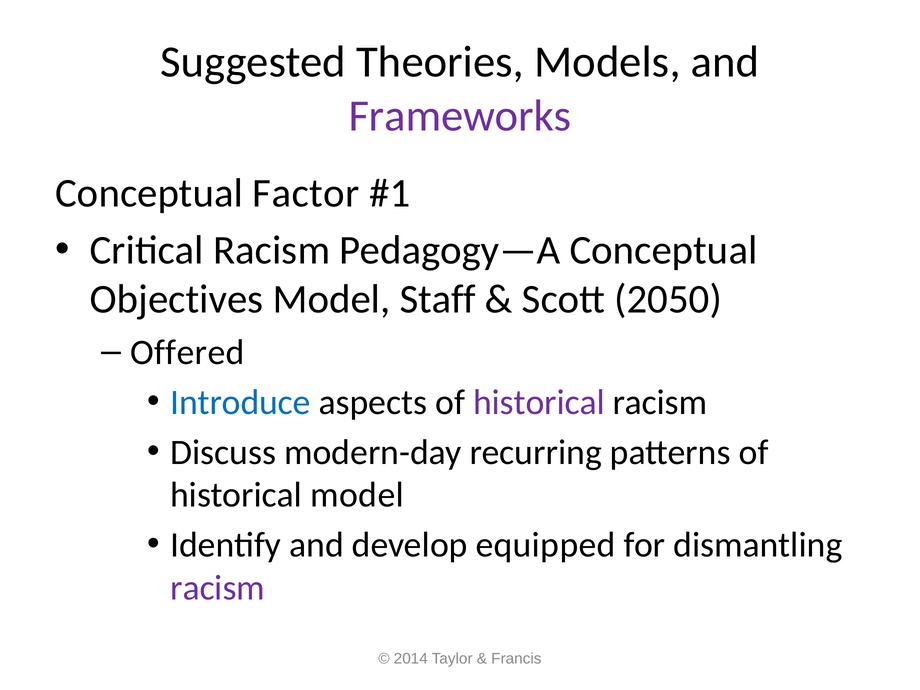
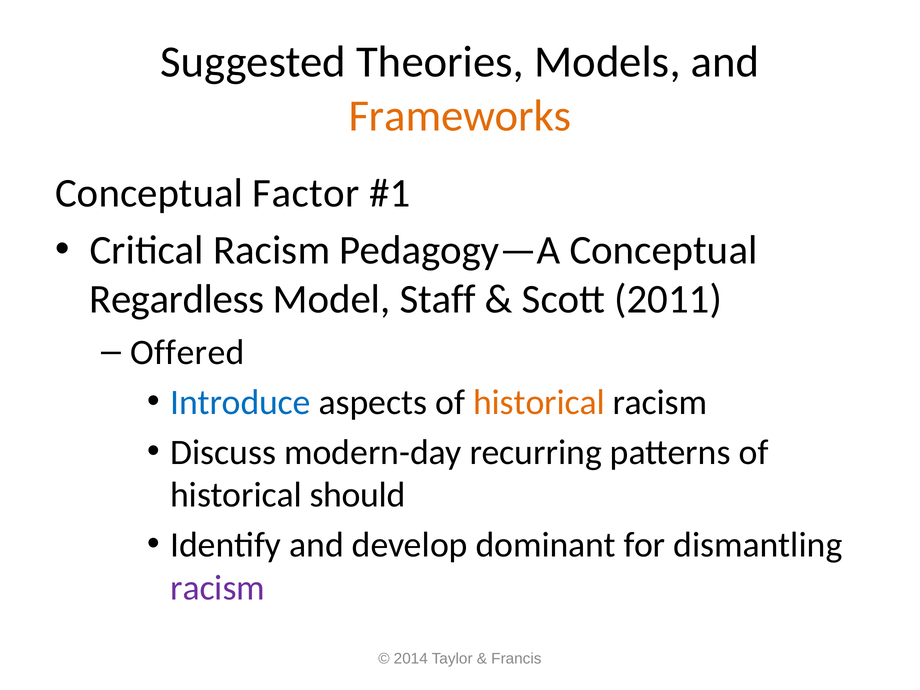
Frameworks colour: purple -> orange (460, 116)
Objectives: Objectives -> Regardless (177, 299)
2050: 2050 -> 2011 (668, 299)
historical colour: purple -> orange (539, 402)
historical model: model -> should (357, 495)
equipped: equipped -> dominant (546, 545)
